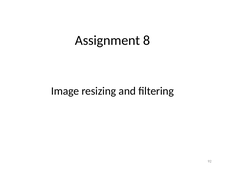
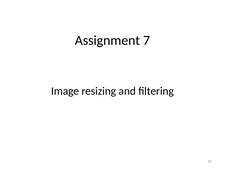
8: 8 -> 7 (147, 40)
